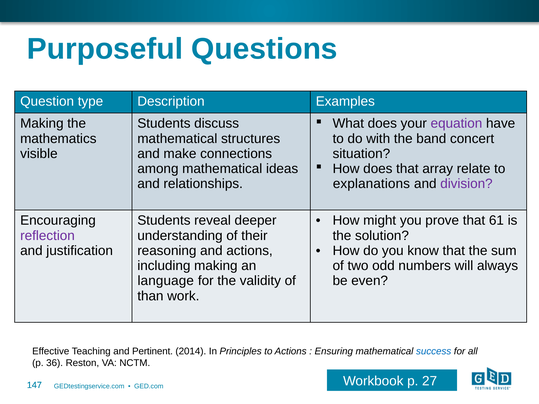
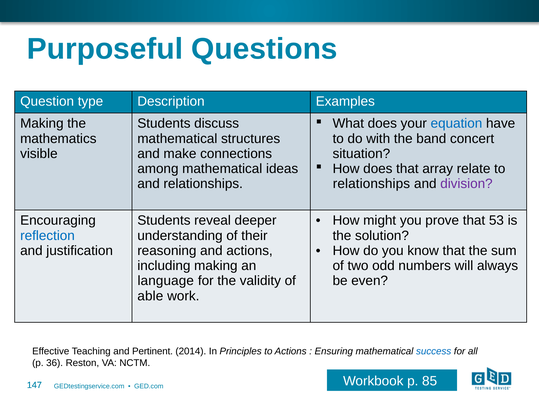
equation colour: purple -> blue (456, 124)
explanations: explanations -> relationships (371, 184)
61: 61 -> 53 (496, 221)
reflection colour: purple -> blue (48, 236)
than: than -> able (150, 296)
27: 27 -> 85 (430, 381)
